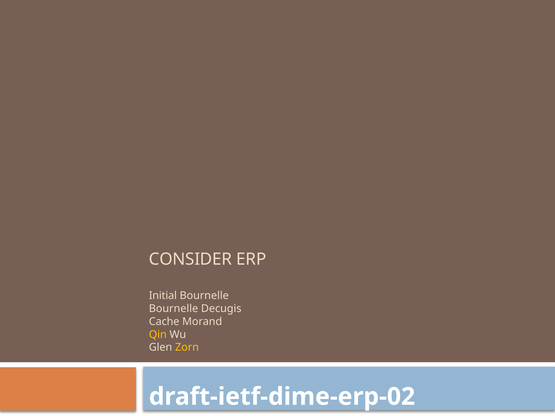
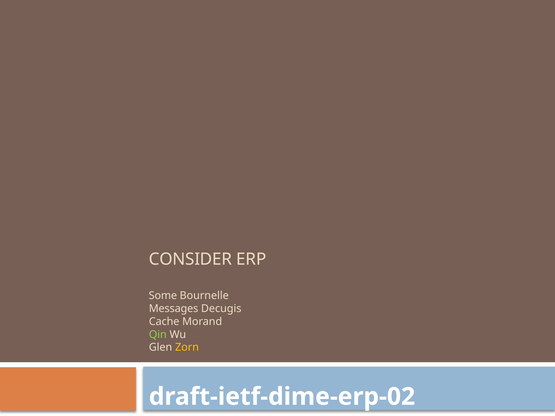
Initial: Initial -> Some (163, 296)
Bournelle: Bournelle -> Messages (174, 309)
Qin colour: yellow -> light green (158, 335)
